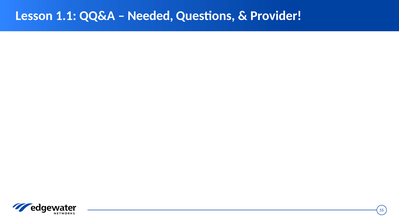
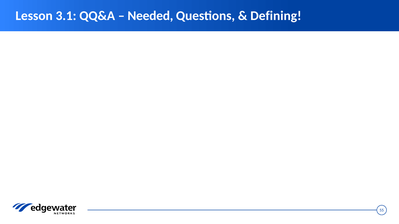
1.1: 1.1 -> 3.1 (66, 16)
Provider: Provider -> Defining (276, 16)
